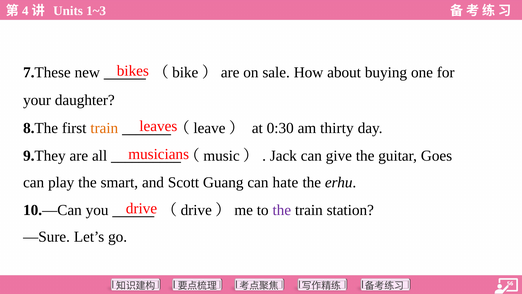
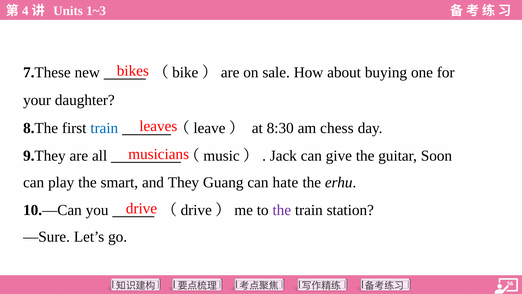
train colour: orange -> blue (104, 128)
0:30: 0:30 -> 8:30 (280, 128)
thirty: thirty -> chess (337, 128)
Goes: Goes -> Soon (436, 156)
Scott: Scott -> They (183, 182)
